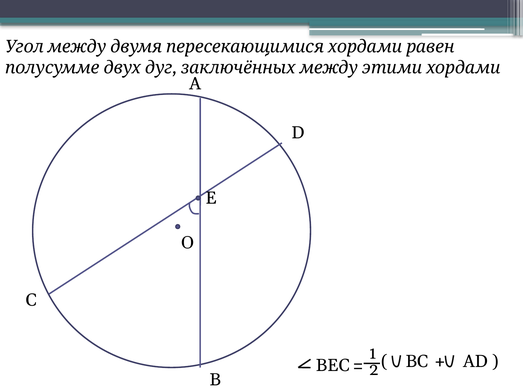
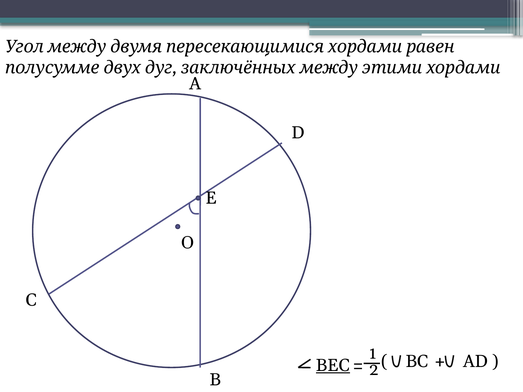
BEC underline: none -> present (333, 366)
